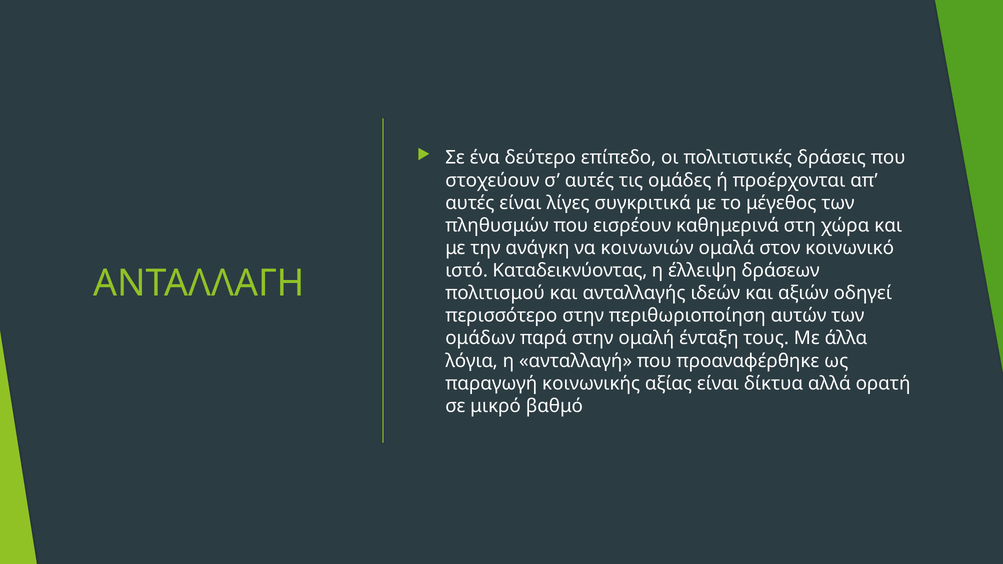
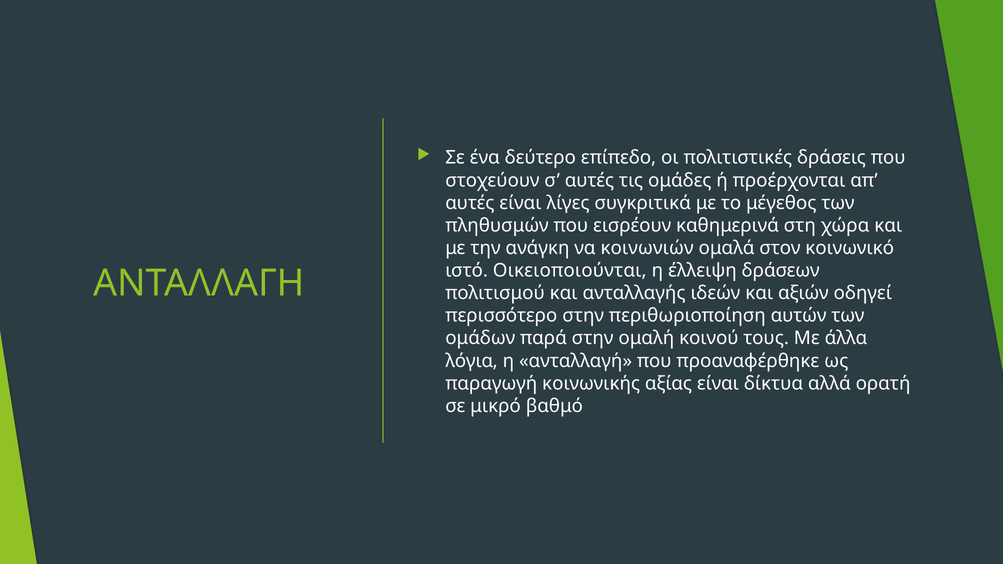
Καταδεικνύοντας: Καταδεικνύοντας -> Οικειοποιούνται (570, 271)
ένταξη: ένταξη -> κοινού (709, 338)
